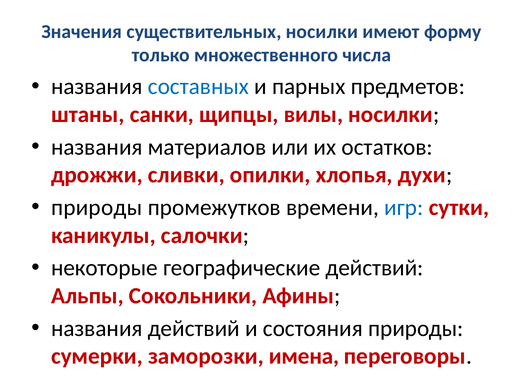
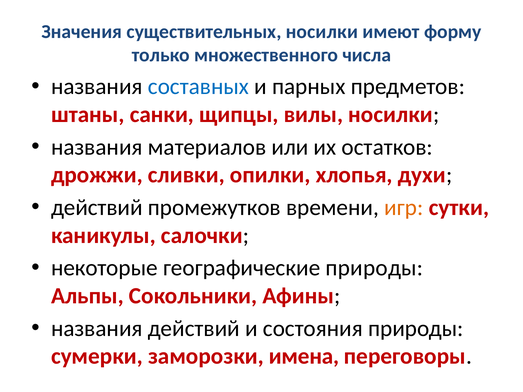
природы: природы -> действий (97, 208)
игр colour: blue -> orange (404, 208)
географические действий: действий -> природы (374, 268)
